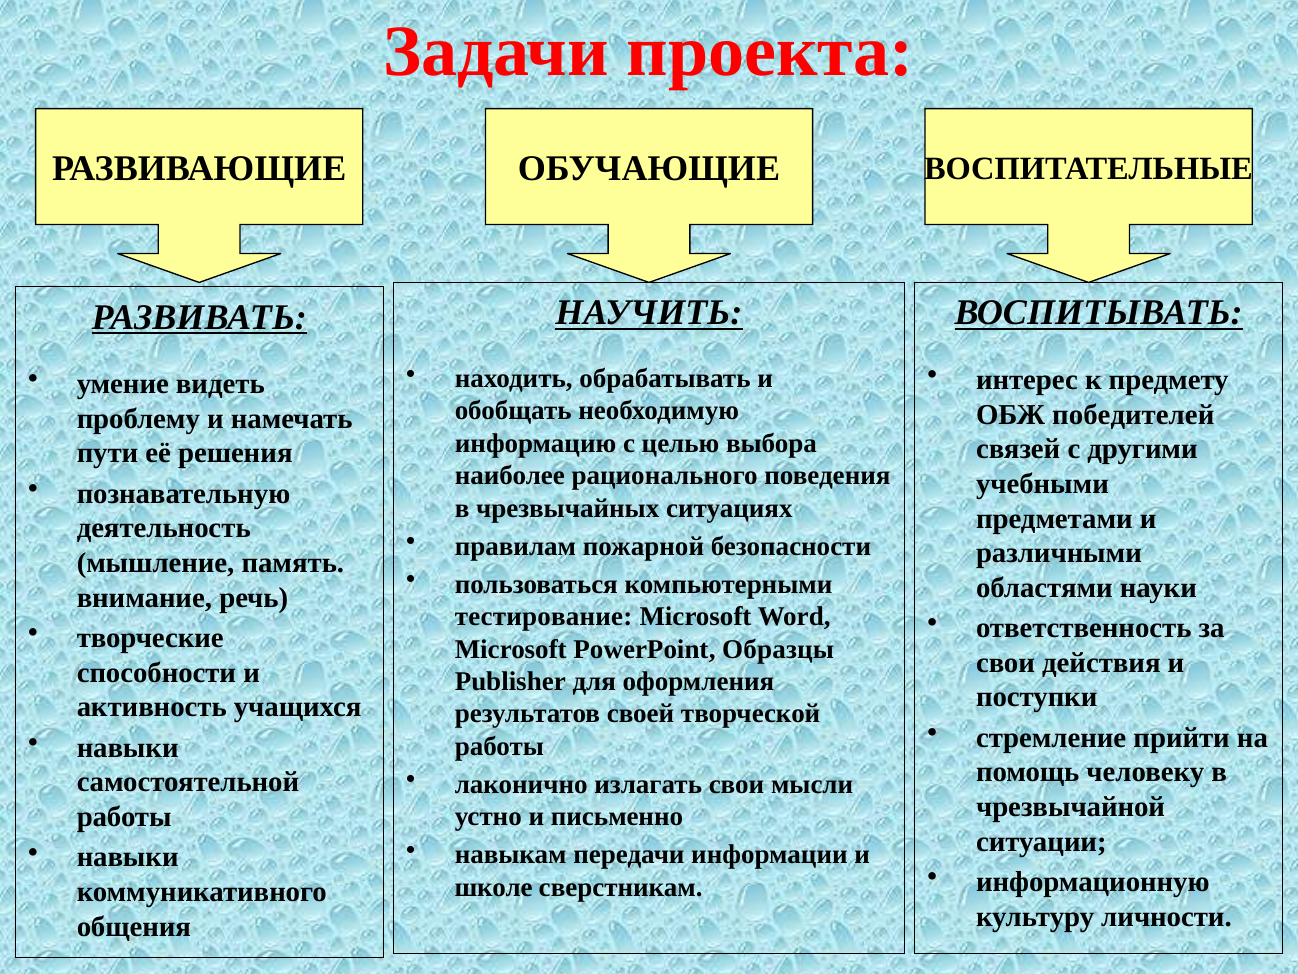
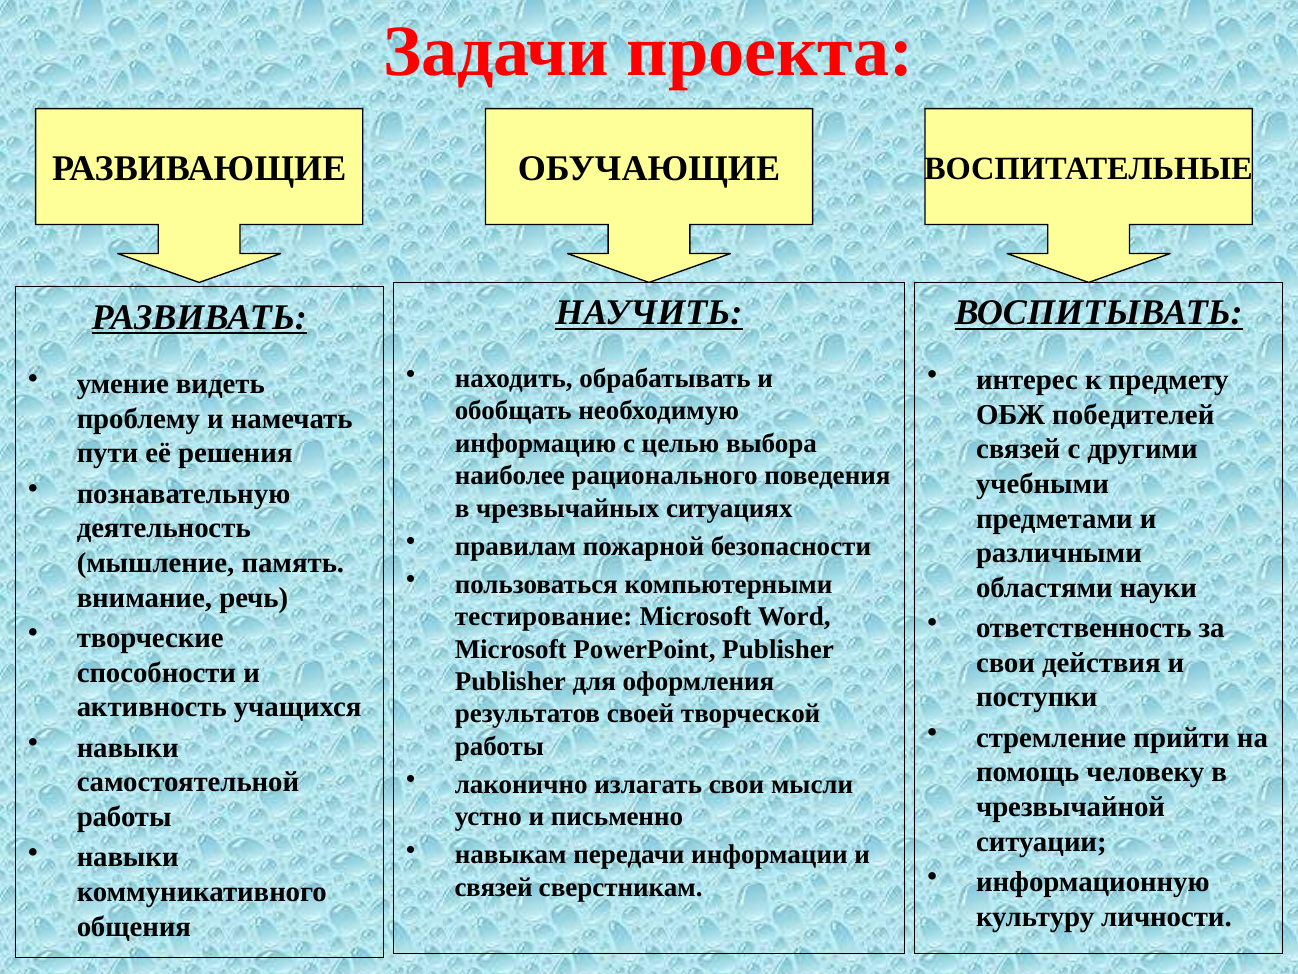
PowerPoint Образцы: Образцы -> Publisher (778, 649)
школе: школе -> связей (494, 887)
